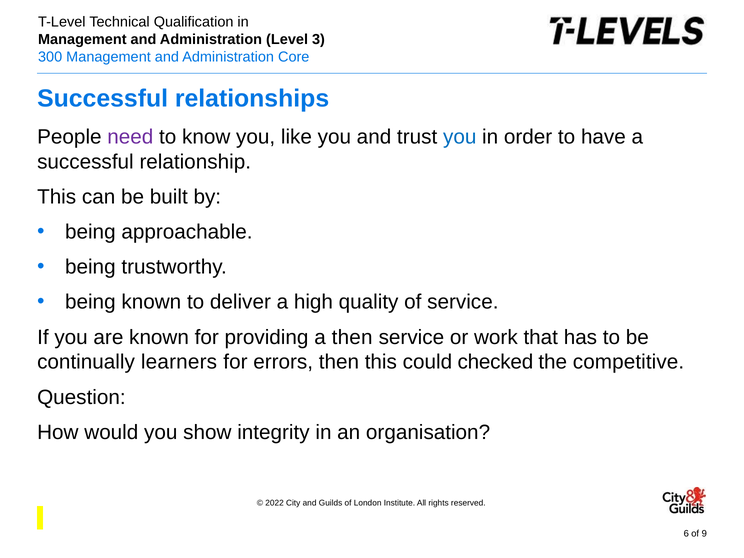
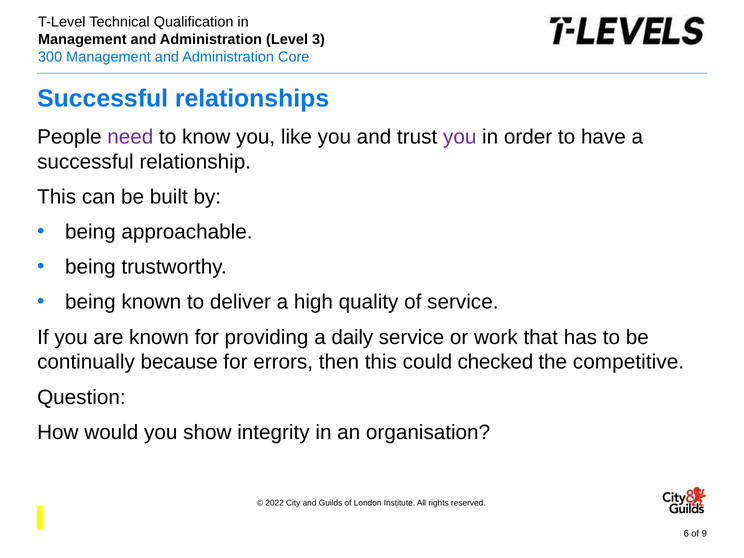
you colour: blue -> purple (460, 137)
a then: then -> daily (352, 337)
learners: learners -> because (179, 362)
